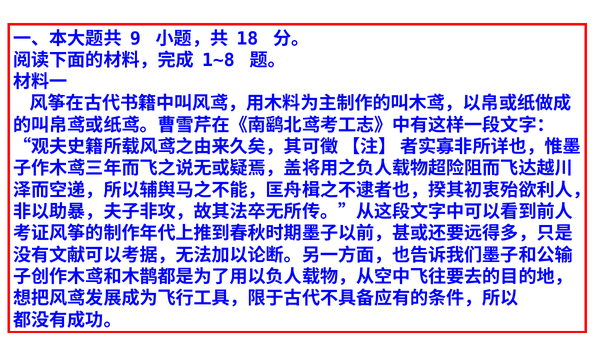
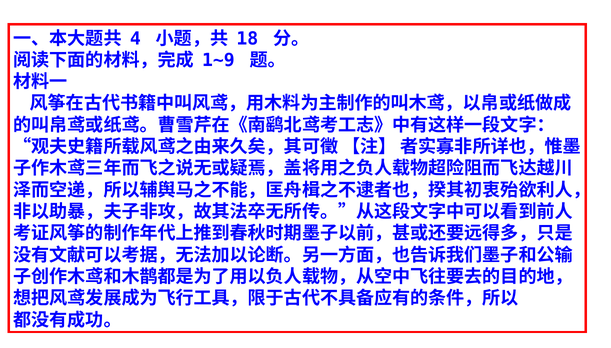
9: 9 -> 4 (135, 39)
1~8: 1~8 -> 1~9 (218, 60)
